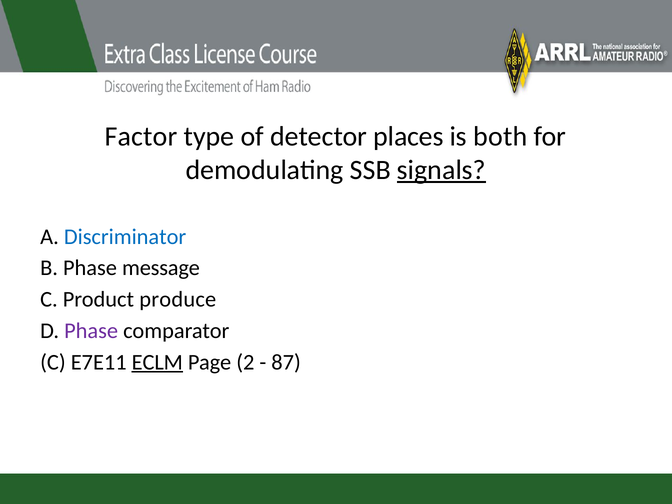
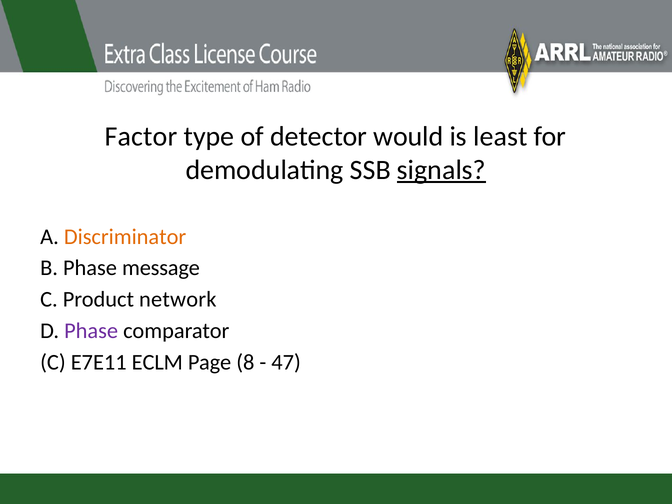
places: places -> would (408, 136)
both: both -> least (500, 136)
Discriminator colour: blue -> orange (125, 237)
produce: produce -> network (178, 299)
ECLM underline: present -> none (157, 362)
2: 2 -> 8 (245, 362)
87: 87 -> 47 (286, 362)
